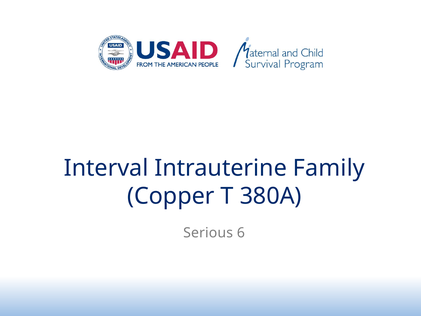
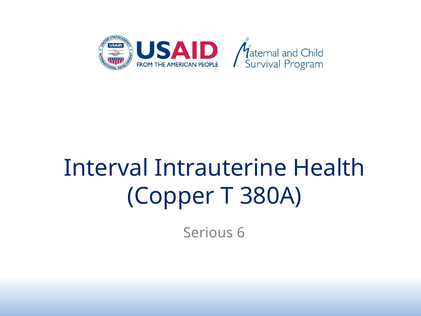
Family: Family -> Health (329, 168)
